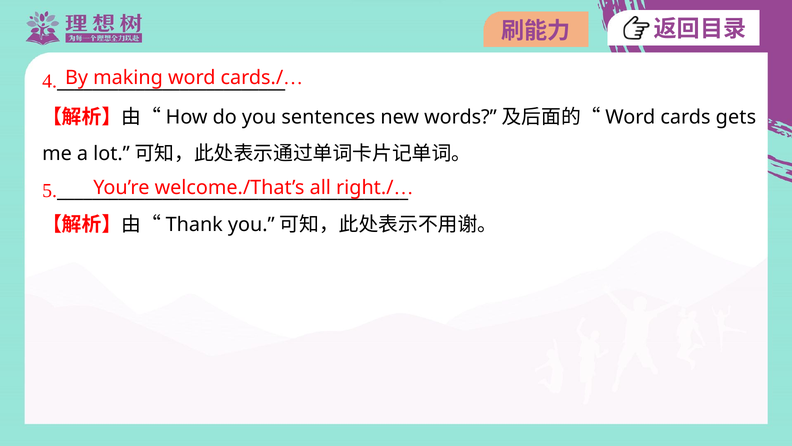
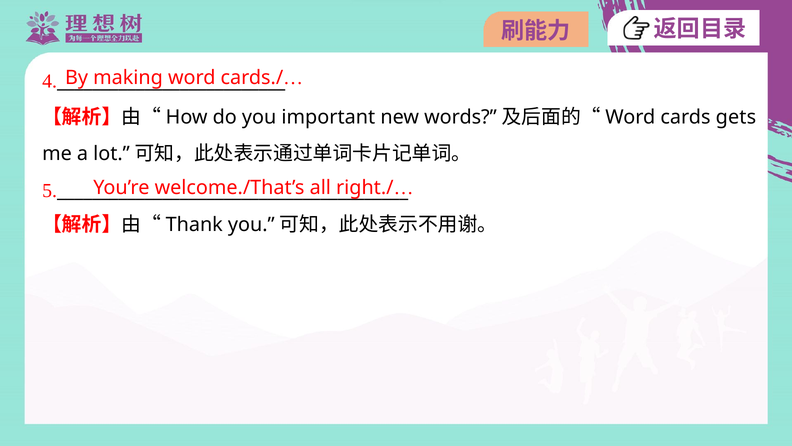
sentences: sentences -> important (328, 117)
